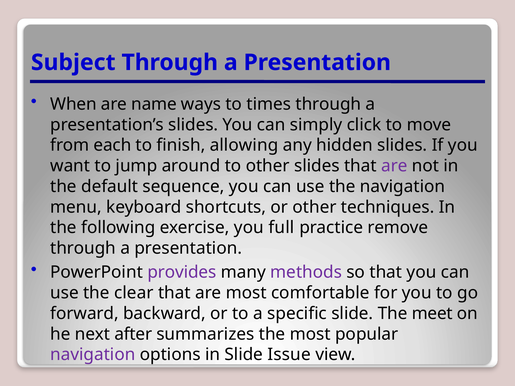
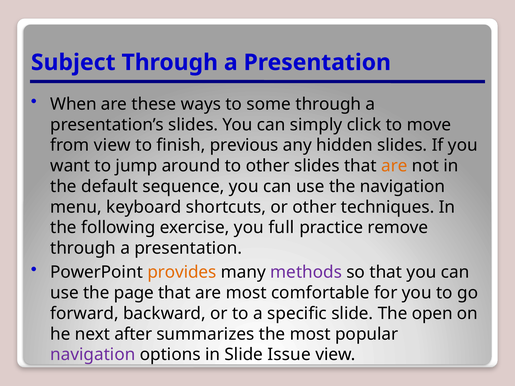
name: name -> these (154, 104)
times: times -> some (269, 104)
from each: each -> view (112, 145)
allowing: allowing -> previous (244, 145)
are colour: purple -> orange (394, 166)
provides colour: purple -> orange (182, 272)
clear: clear -> page (134, 293)
meet: meet -> open (432, 314)
